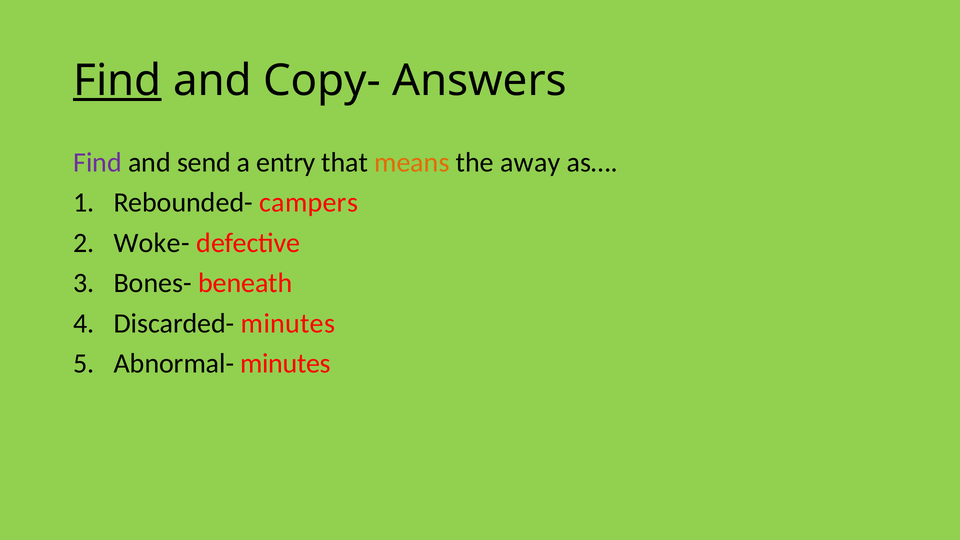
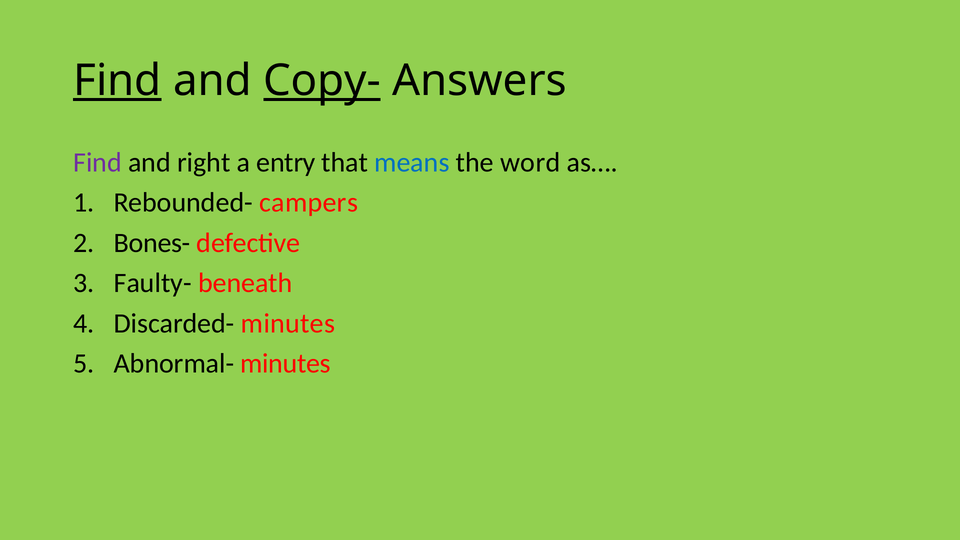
Copy- underline: none -> present (322, 81)
send: send -> right (204, 162)
means colour: orange -> blue (412, 162)
away: away -> word (530, 162)
Woke-: Woke- -> Bones- (152, 243)
Bones-: Bones- -> Faulty- (153, 283)
